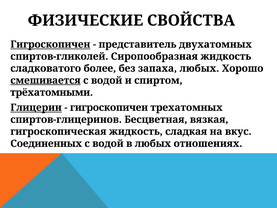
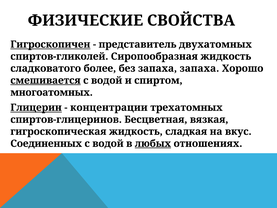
запаха любых: любых -> запаха (199, 68)
трёхатомными: трёхатомными -> многоатомных (52, 92)
гигроскопичен: гигроскопичен -> концентрации (109, 107)
любых underline: none -> present (153, 143)
